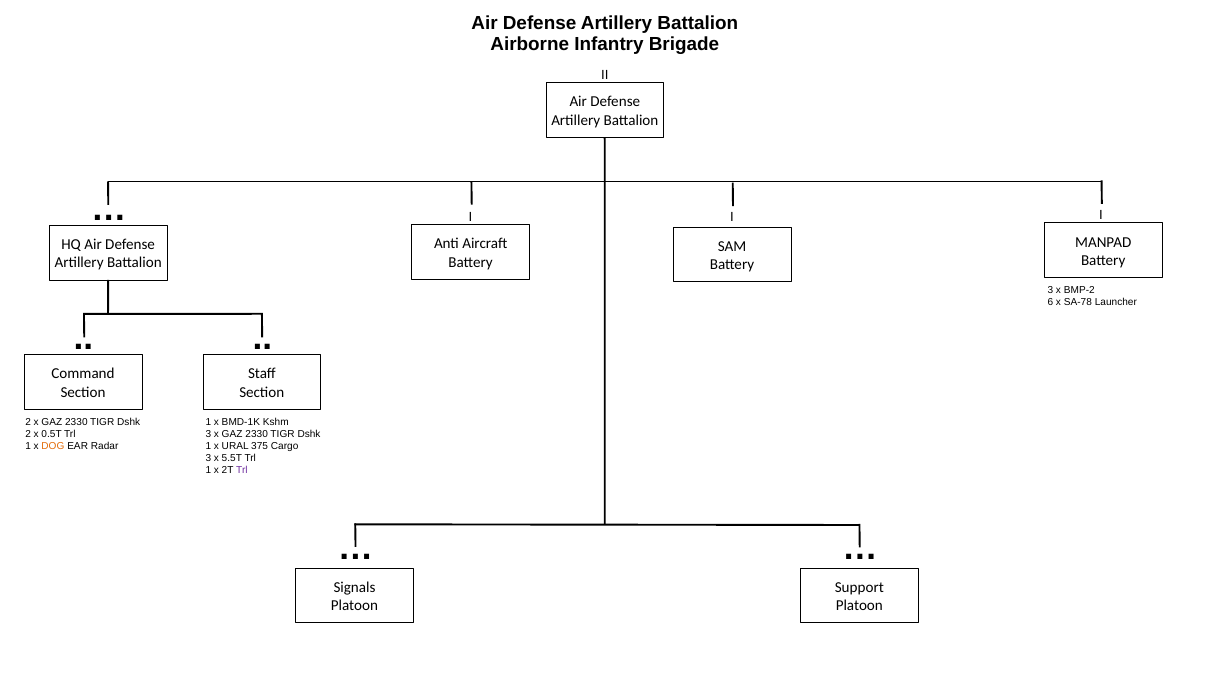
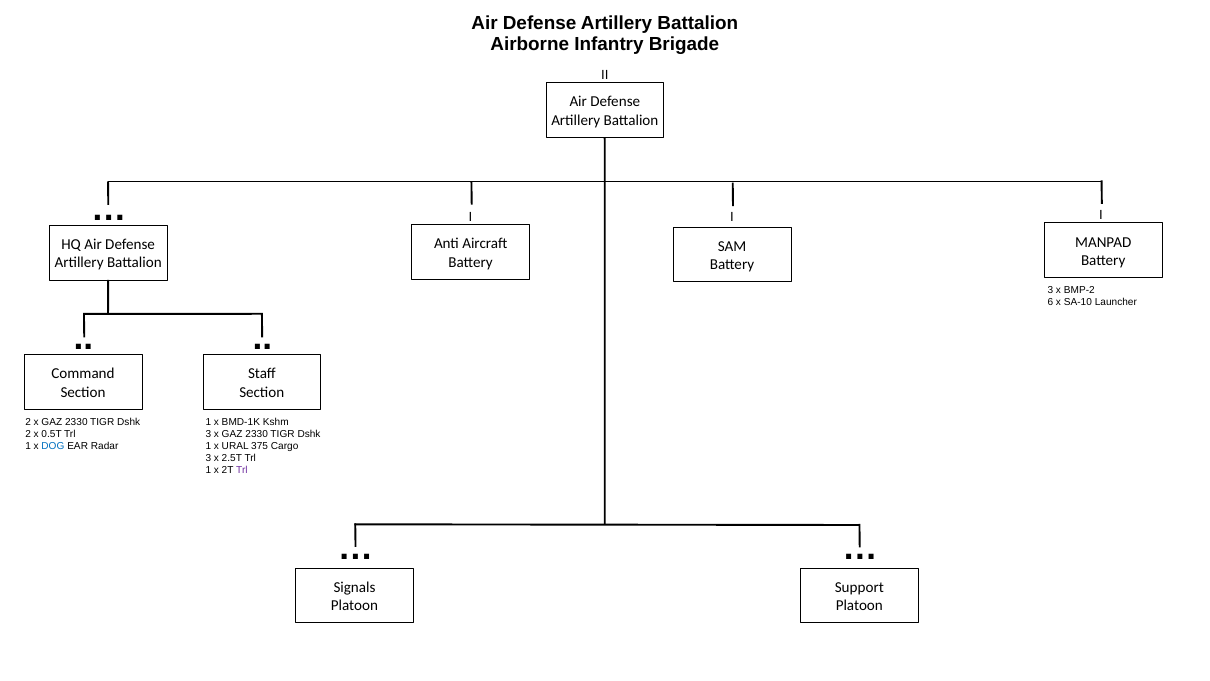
SA-78: SA-78 -> SA-10 (1078, 302)
DOG colour: orange -> blue (53, 446)
5.5T: 5.5T -> 2.5T (232, 458)
